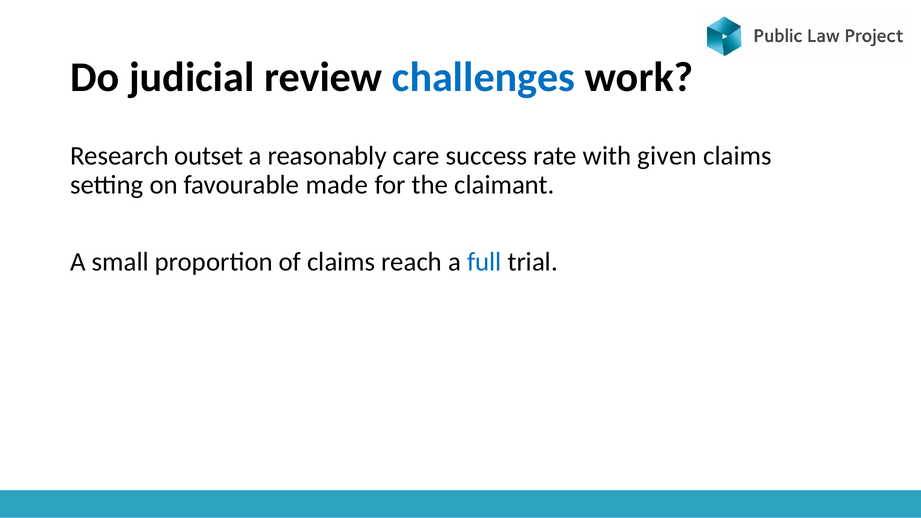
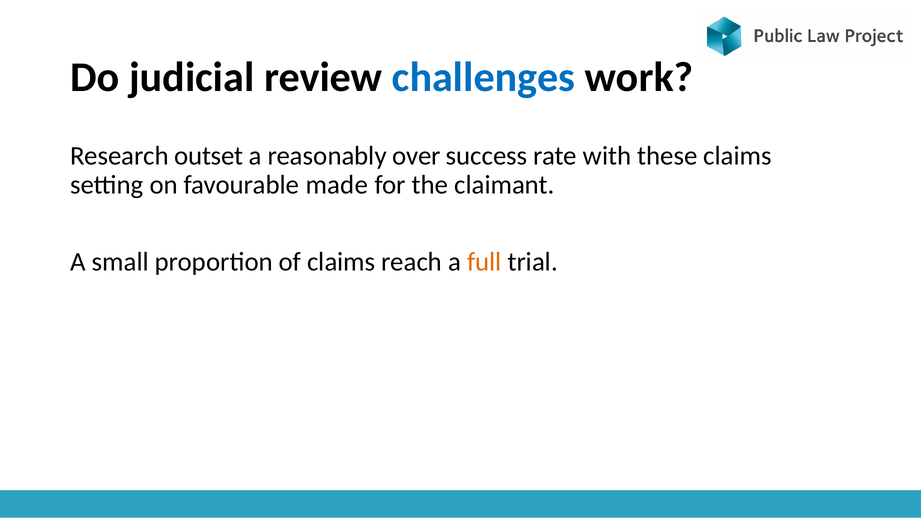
care: care -> over (416, 156)
given: given -> these (667, 156)
full colour: blue -> orange (484, 262)
